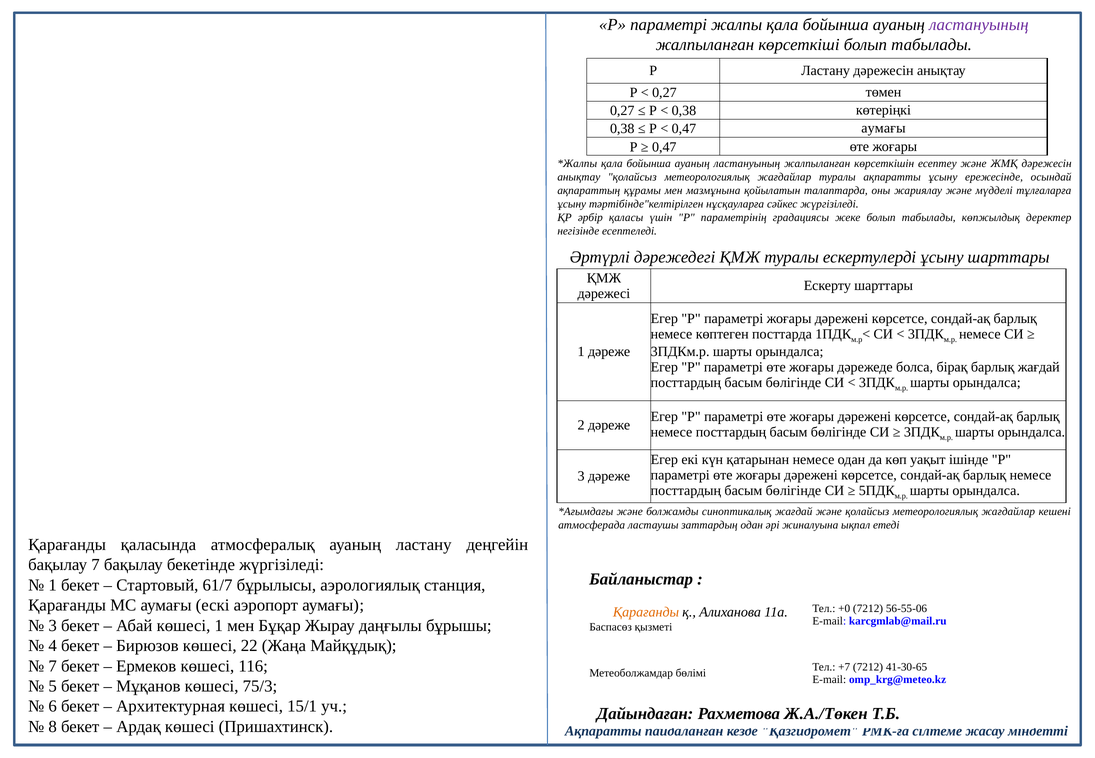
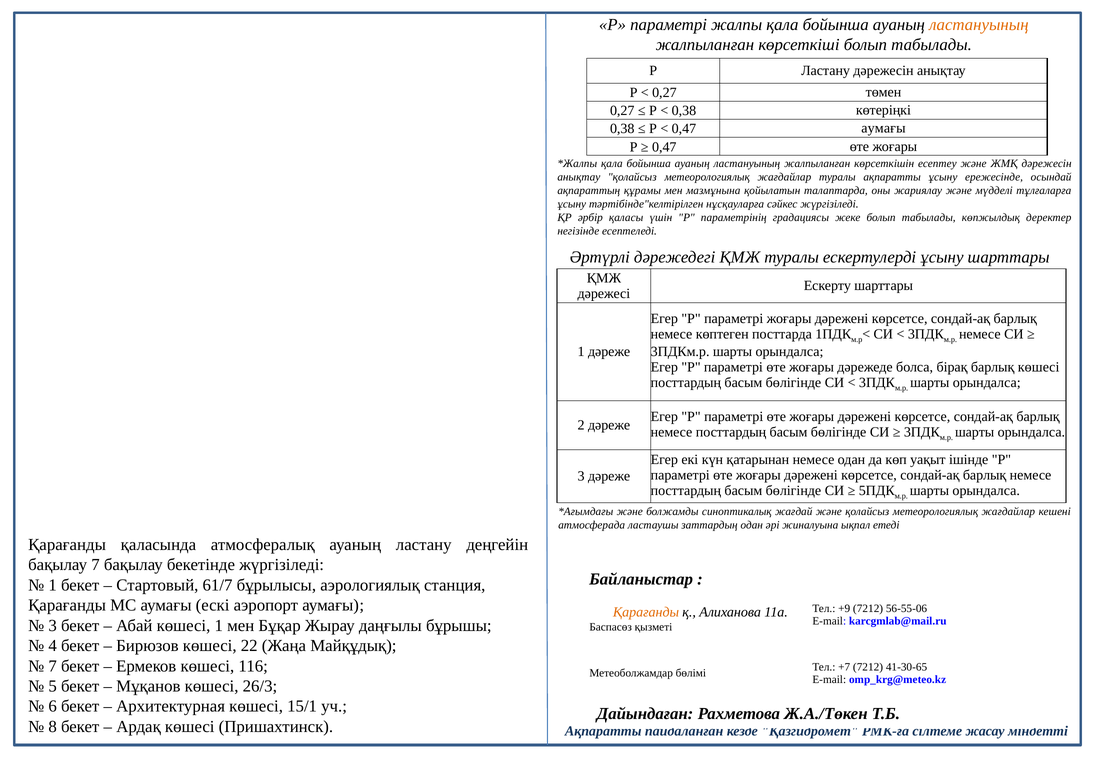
ластануының colour: purple -> orange (979, 25)
барлық жағдай: жағдай -> көшесі (1039, 367)
+0: +0 -> +9 (844, 609)
75/3: 75/3 -> 26/3 (260, 686)
